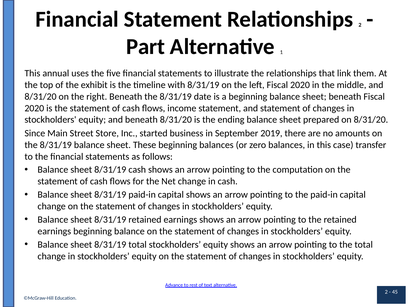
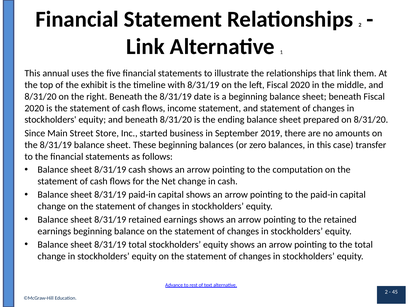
Part: Part -> Link (145, 47)
